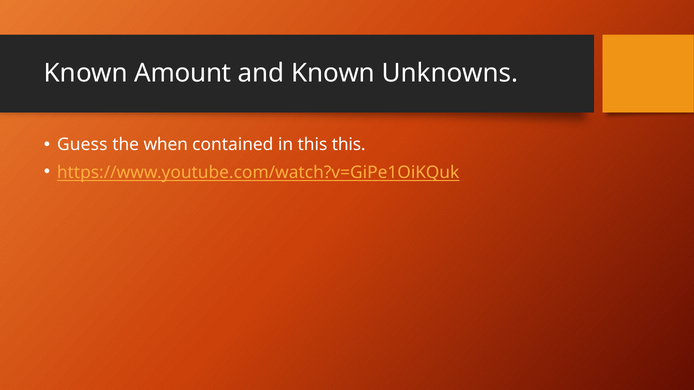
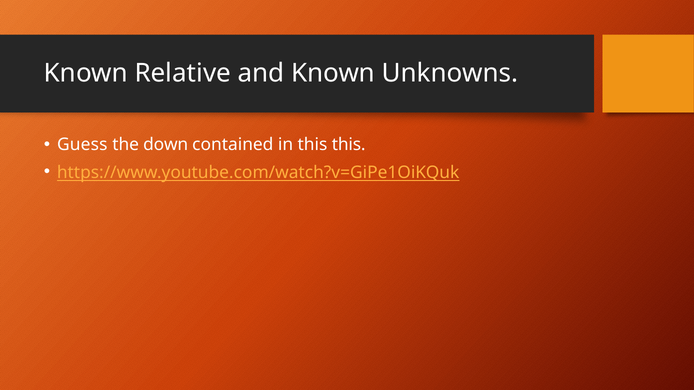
Amount: Amount -> Relative (183, 73)
when: when -> down (166, 145)
